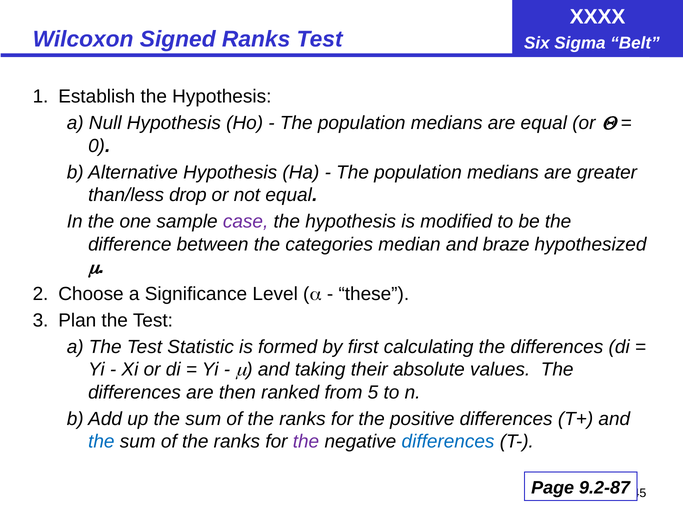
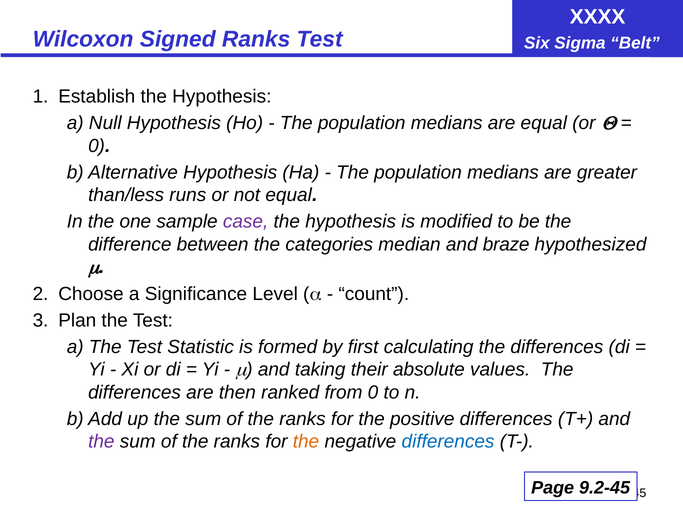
drop: drop -> runs (188, 195)
these: these -> count (374, 294)
from 5: 5 -> 0 (373, 393)
the colour: blue -> purple (101, 442)
the colour: purple -> orange (306, 442)
9.2-87: 9.2-87 -> 9.2-45 (605, 488)
